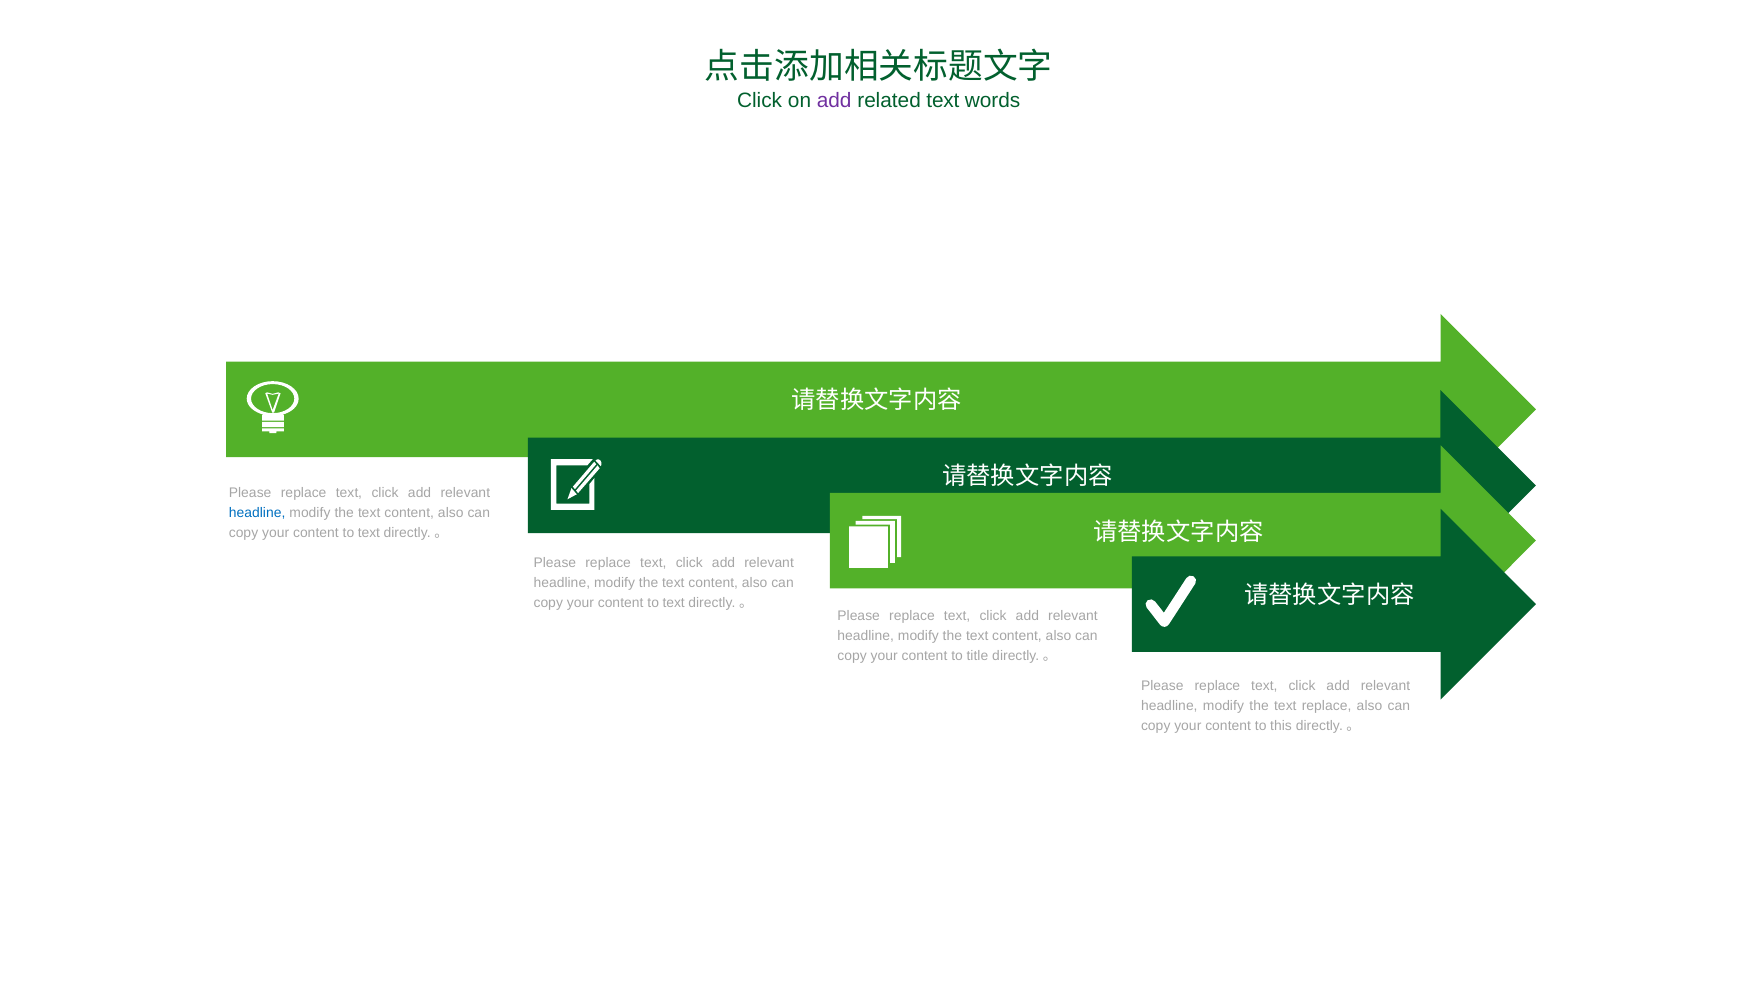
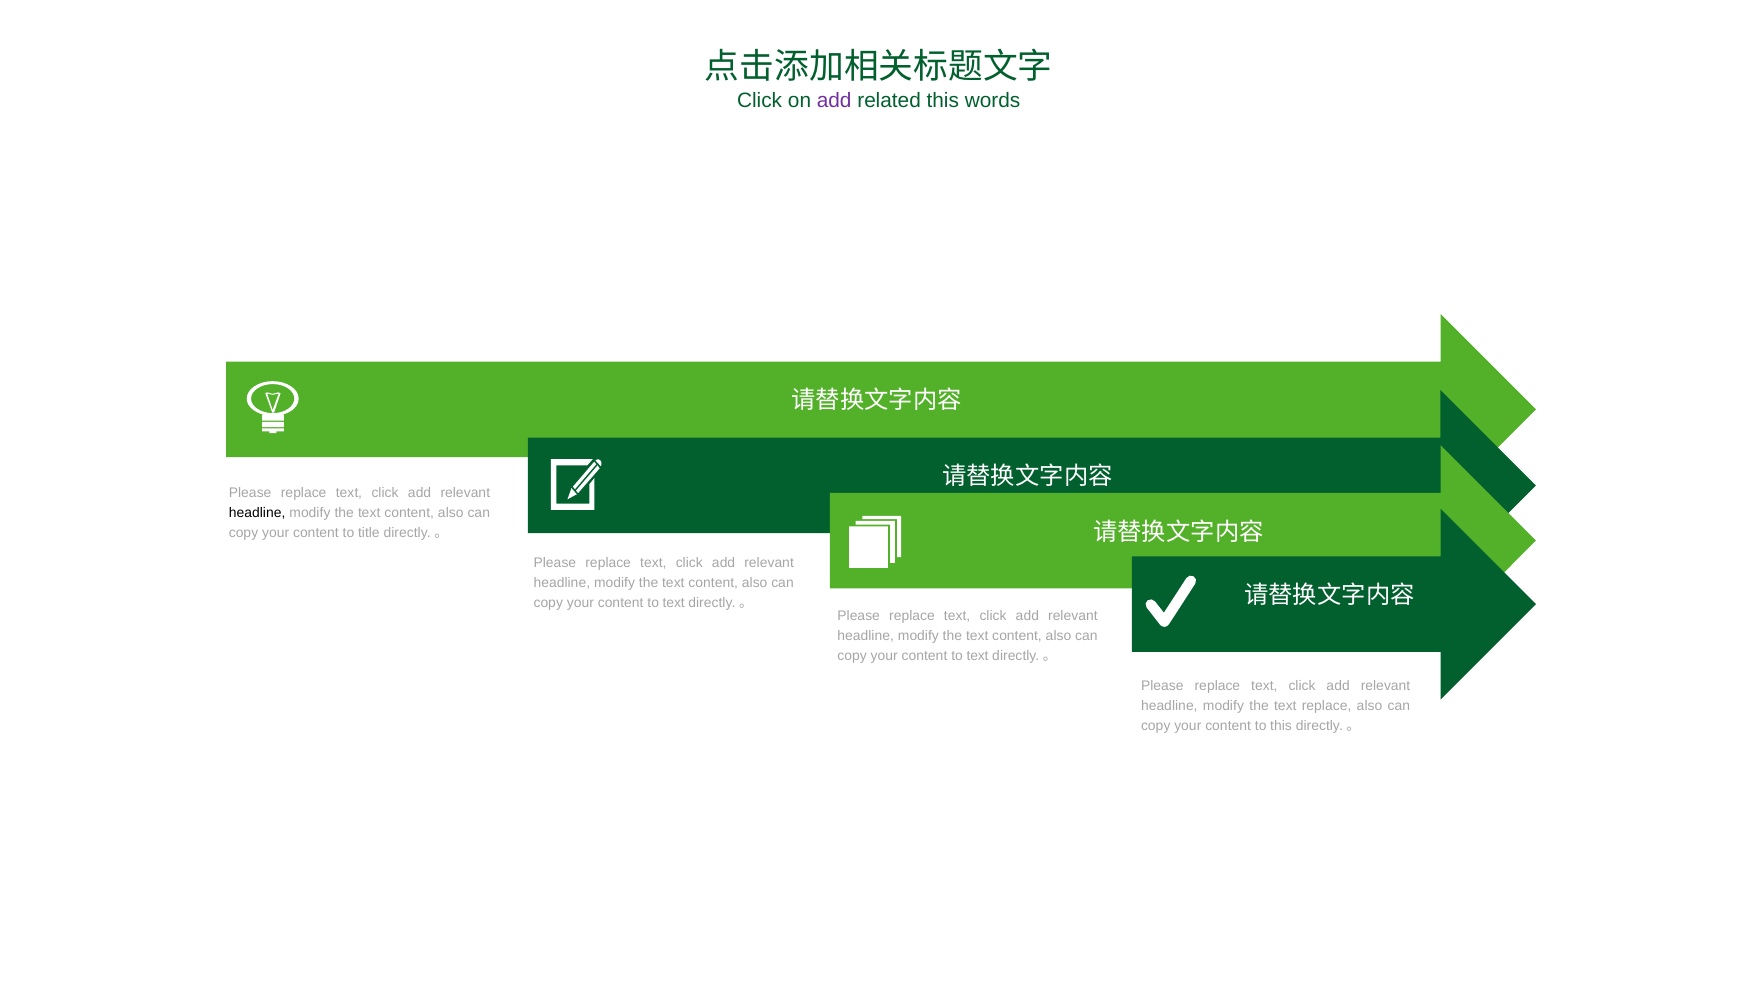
related text: text -> this (943, 100)
headline colour: blue -> black (257, 513)
text: text -> title (369, 533)
title: title -> text (978, 656)
